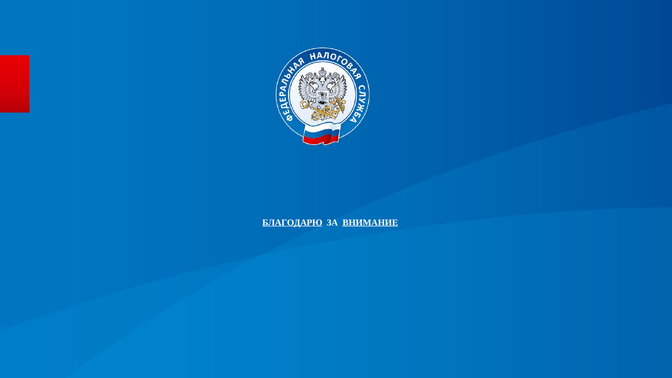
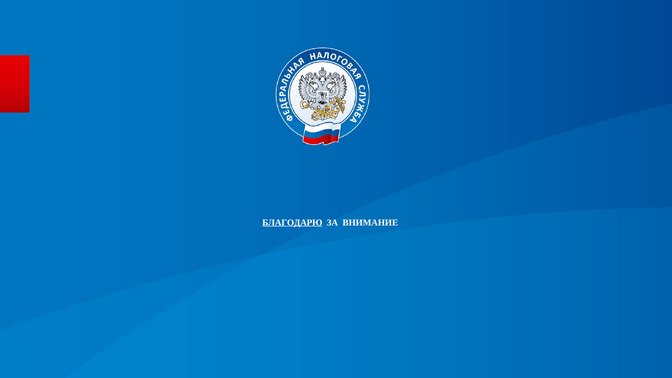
ВНИМАНИЕ underline: present -> none (370, 223)
